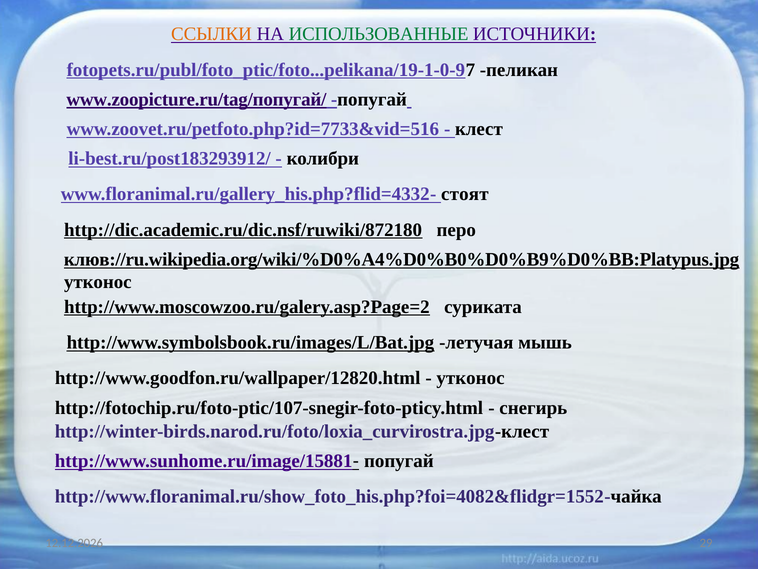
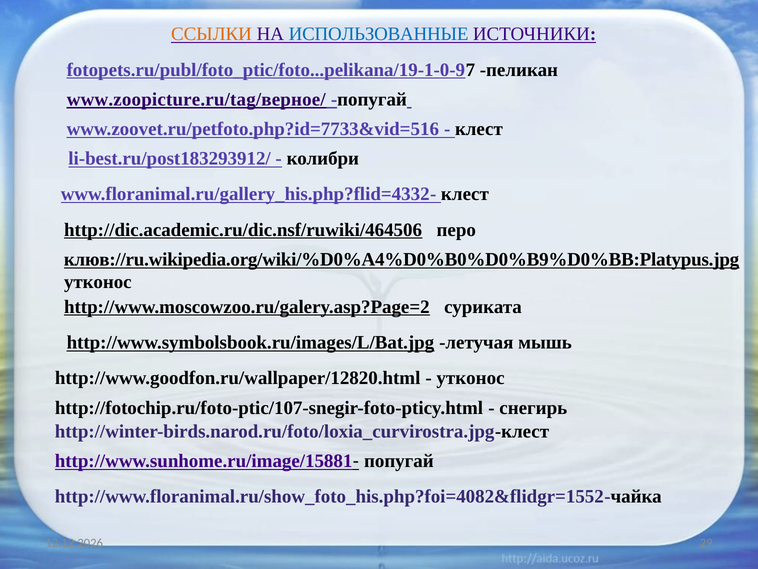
ИСПОЛЬЗОВАННЫЕ colour: green -> blue (379, 34)
www.zoopicture.ru/tag/попугай/: www.zoopicture.ru/tag/попугай/ -> www.zoopicture.ru/tag/верное/ (196, 99)
www.floranimal.ru/gallery_his.php?flid=4332- стоят: стоят -> клест (465, 194)
http://dic.academic.ru/dic.nsf/ruwiki/872180: http://dic.academic.ru/dic.nsf/ruwiki/872180 -> http://dic.academic.ru/dic.nsf/ruwiki/464506 (243, 230)
